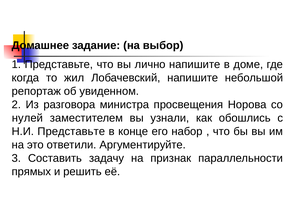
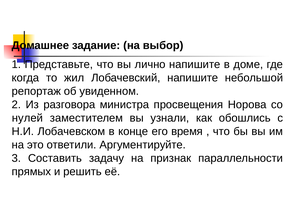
Н.И Представьте: Представьте -> Лобачевском (71, 131)
набор: набор -> время (187, 131)
